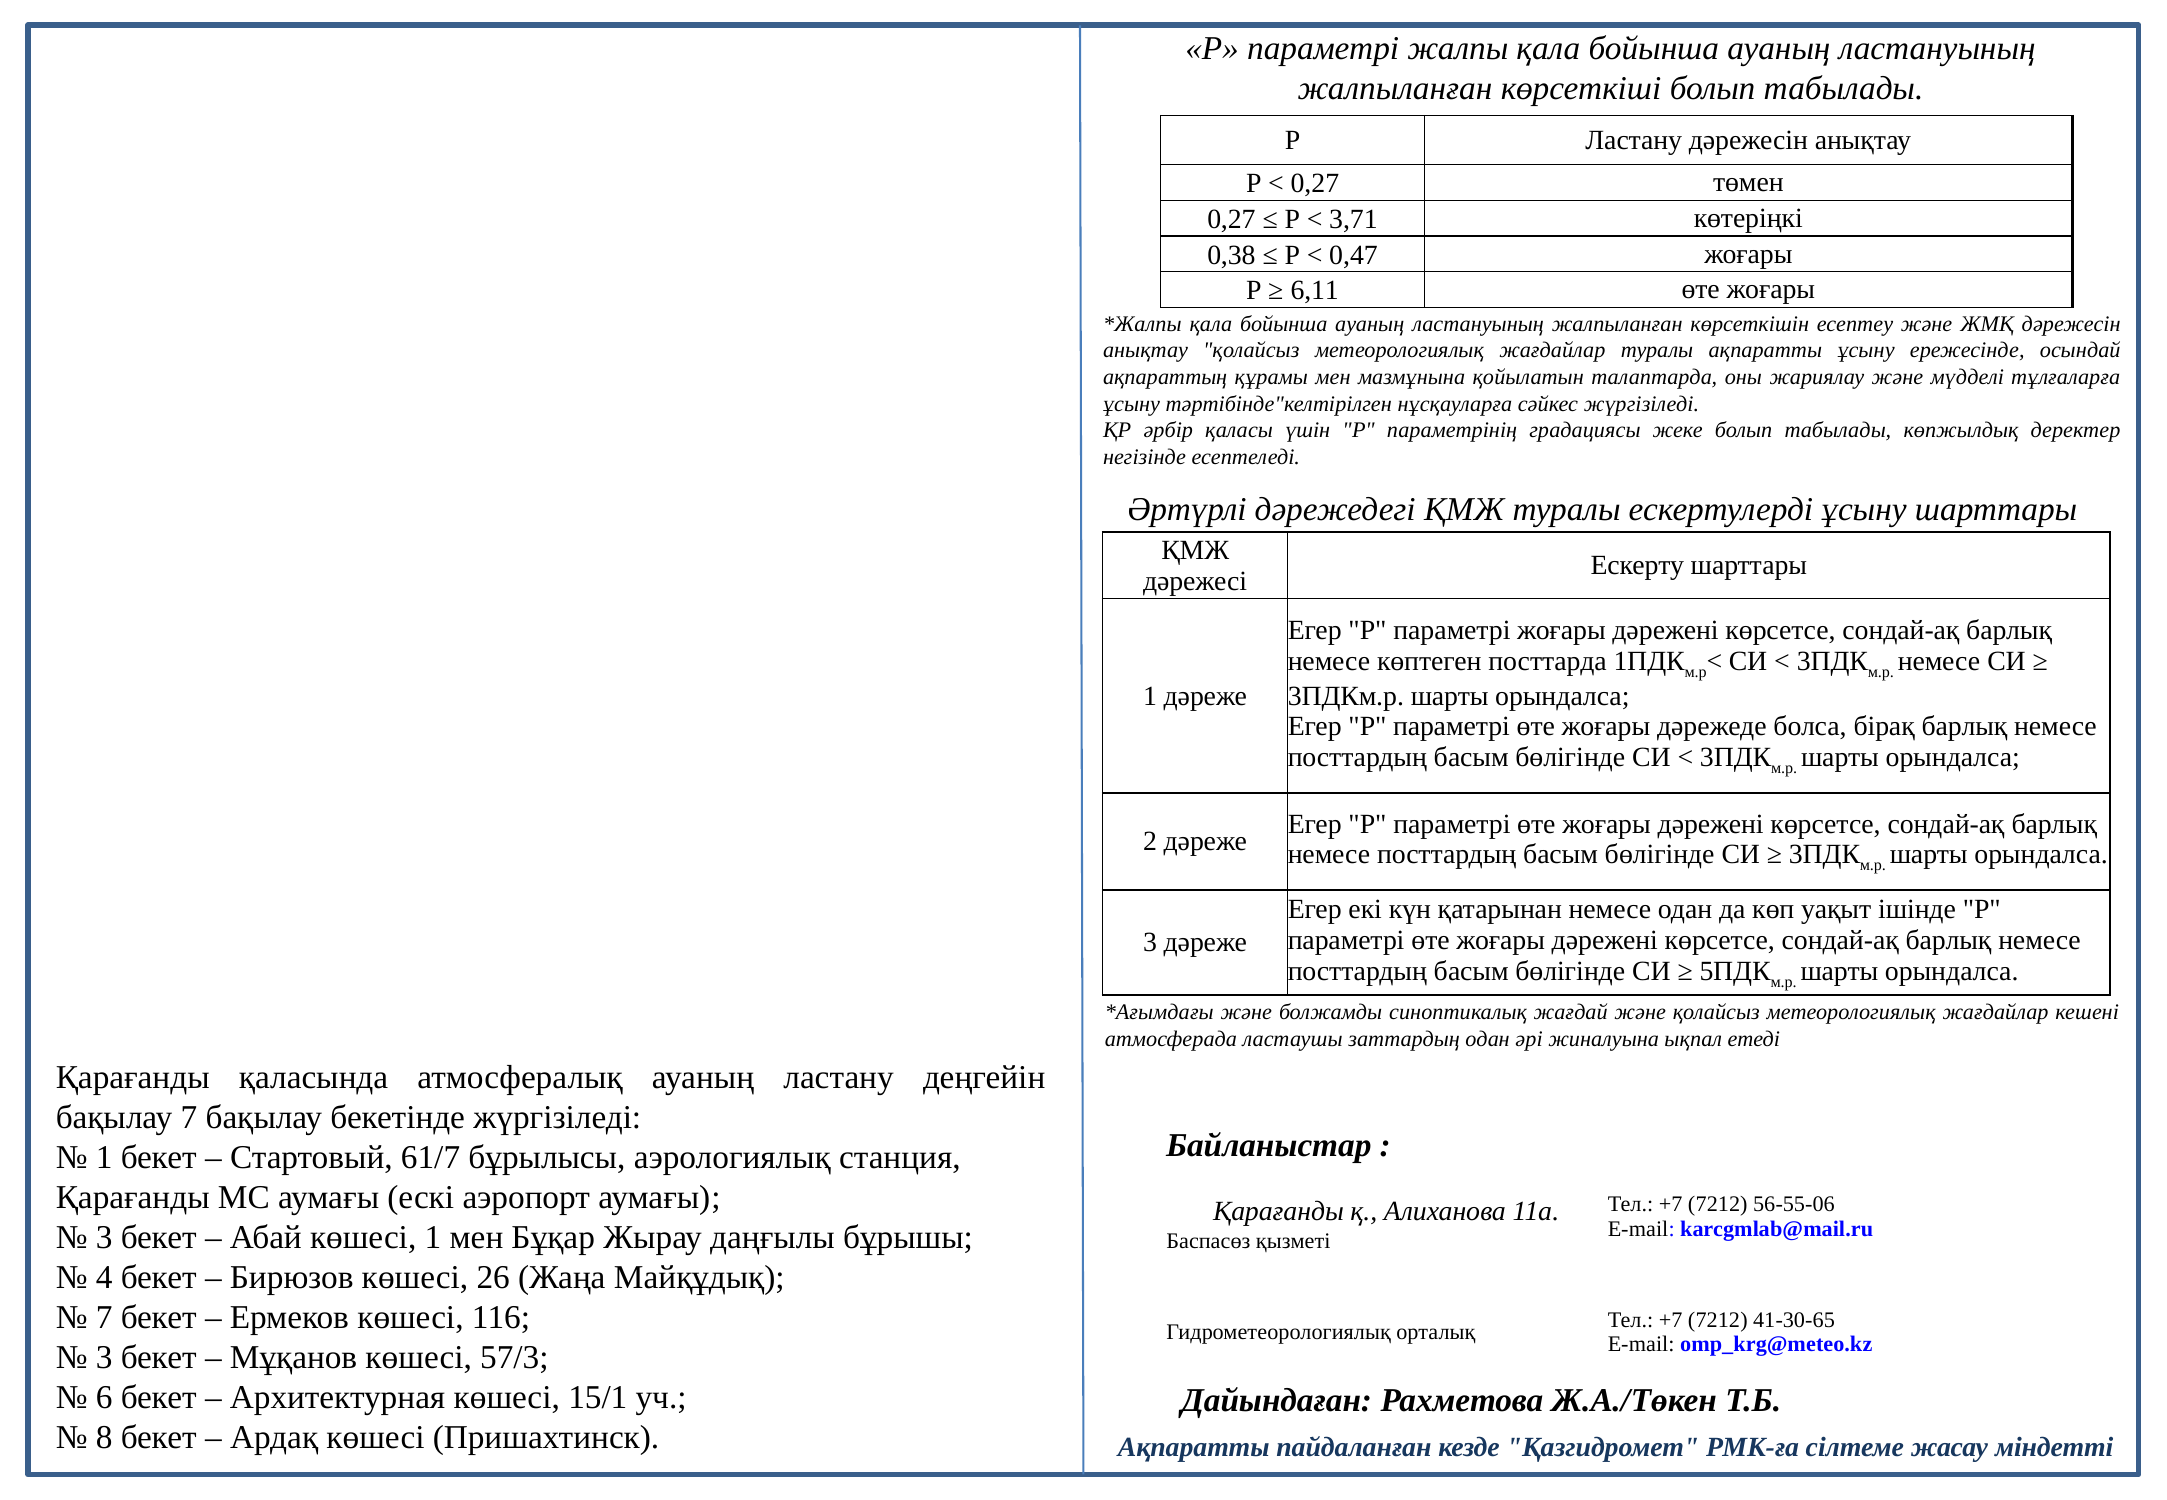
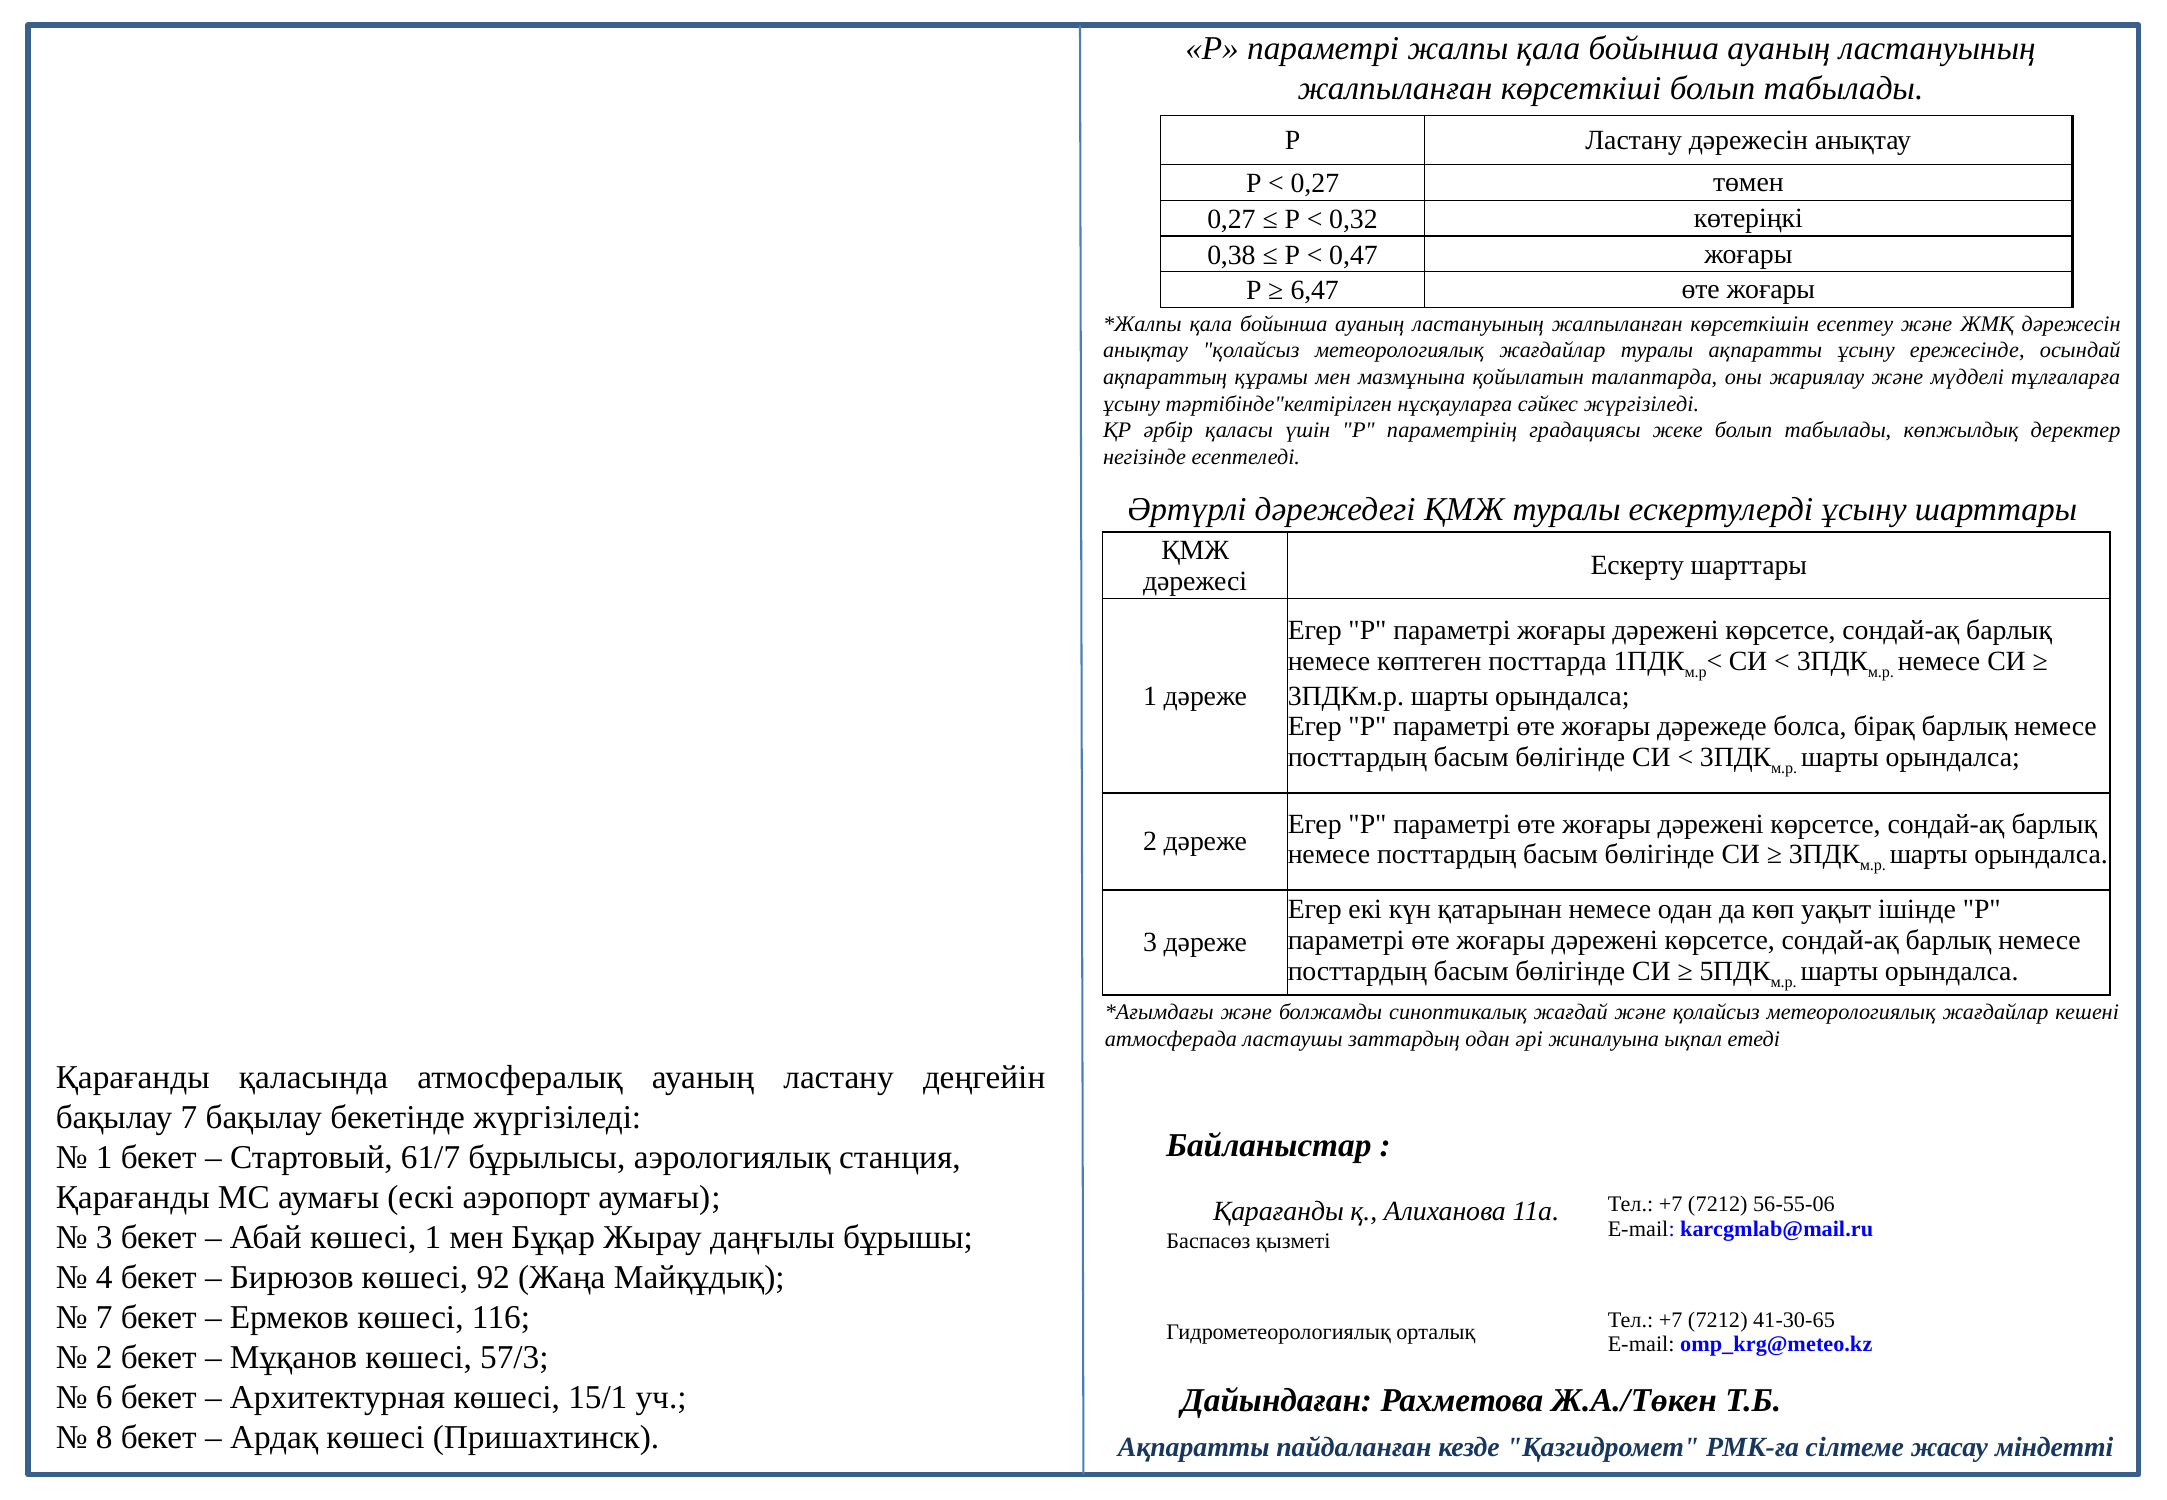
3,71: 3,71 -> 0,32 (1353, 219)
6,11: 6,11 -> 6,47 (1315, 291)
26: 26 -> 92 (493, 1278)
3: 3 -> 2 (104, 1358)
